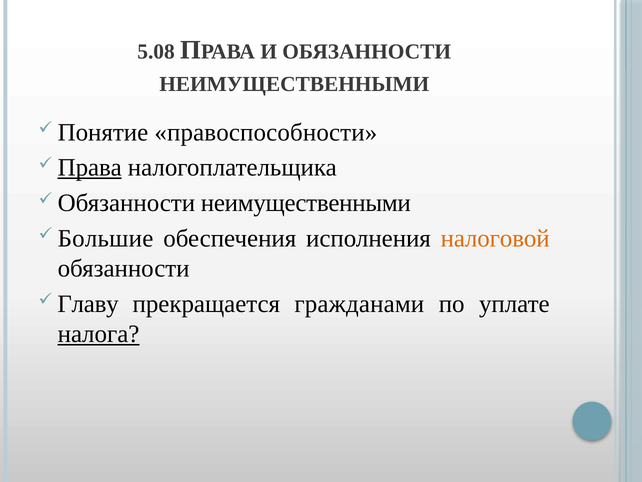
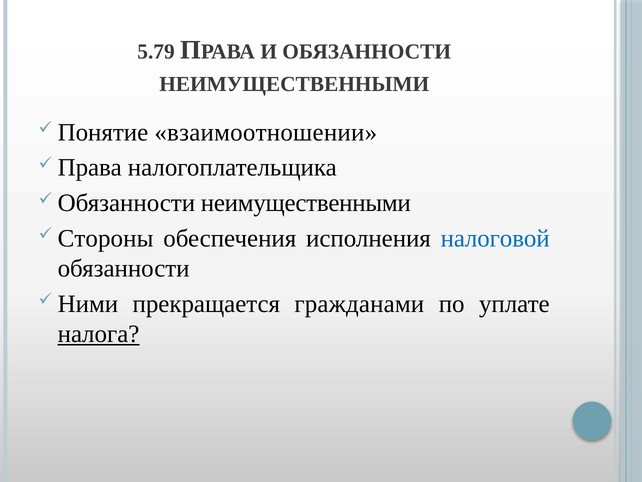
5.08: 5.08 -> 5.79 (156, 52)
правоспособности: правоспособности -> взаимоотношении (266, 132)
Права underline: present -> none (90, 168)
Большие: Большие -> Стороны (106, 238)
налоговой colour: orange -> blue (495, 238)
Главу: Главу -> Ними (88, 304)
